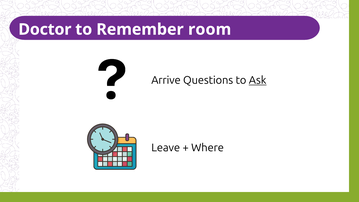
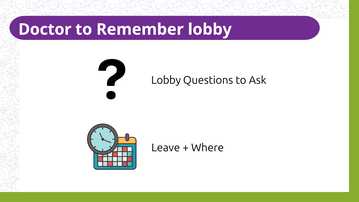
Remember room: room -> lobby (210, 29)
Arrive: Arrive -> Lobby (166, 80)
Ask underline: present -> none (258, 80)
